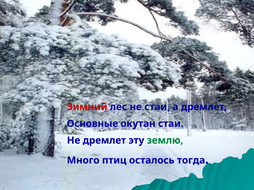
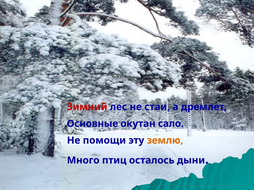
окутан стаи: стаи -> сало (171, 124)
Не дремлет: дремлет -> помощи (104, 141)
землю colour: green -> orange (165, 141)
тогда: тогда -> дыни (191, 161)
